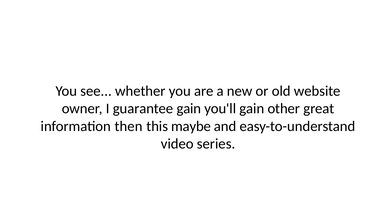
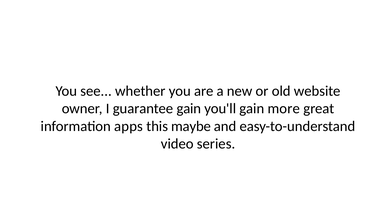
other: other -> more (284, 109)
then: then -> apps (129, 126)
